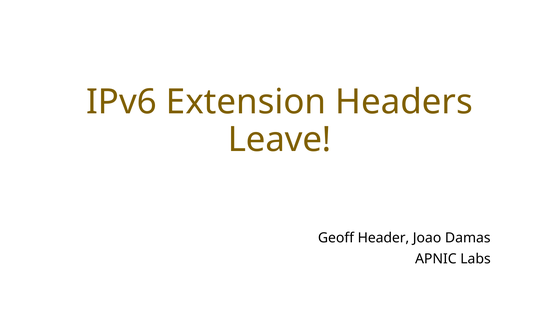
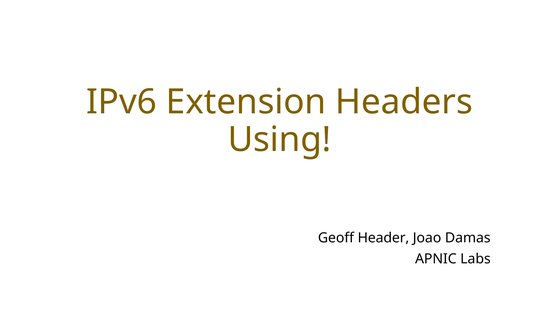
Leave: Leave -> Using (279, 140)
